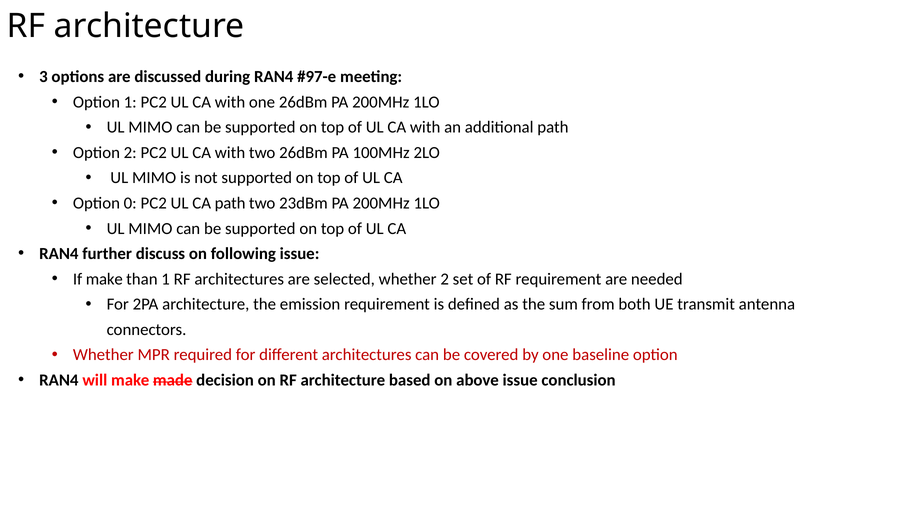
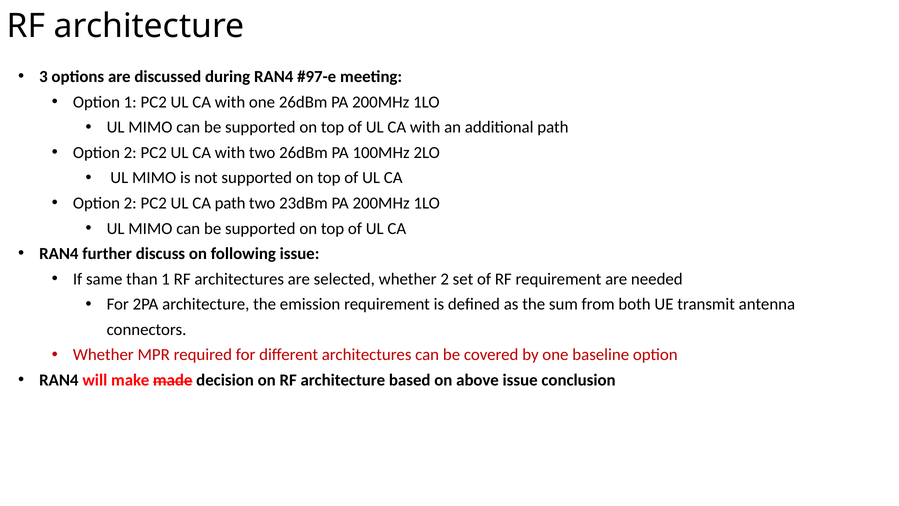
0: 0 -> 2 (130, 203)
If make: make -> same (104, 279)
